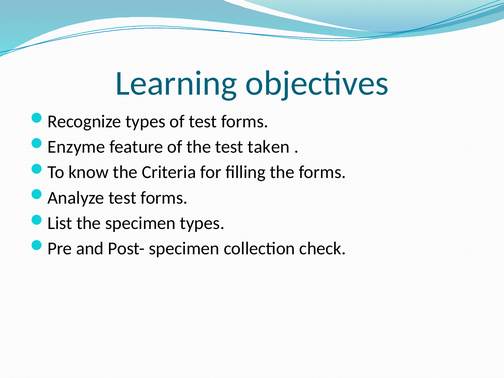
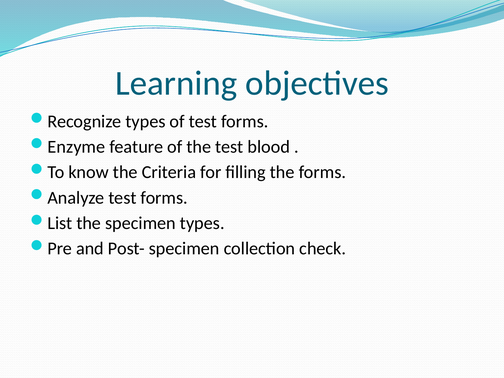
taken: taken -> blood (269, 147)
